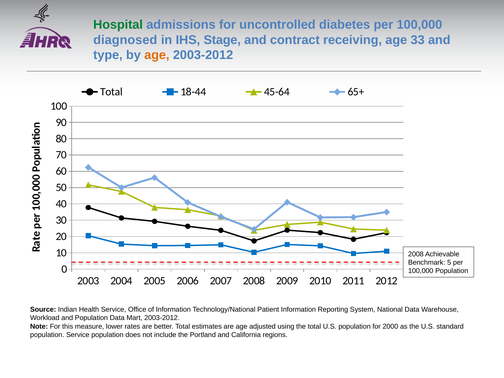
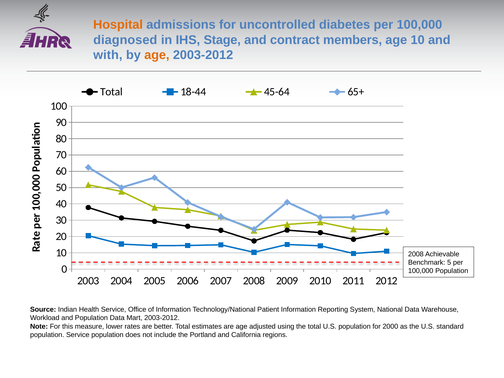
Hospital colour: green -> orange (118, 25)
receiving: receiving -> members (353, 40)
age 33: 33 -> 10 (418, 40)
type: type -> with (108, 55)
